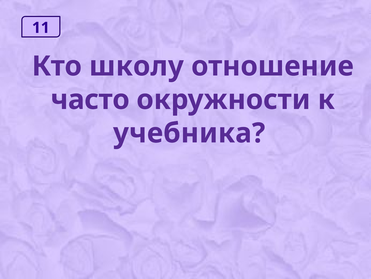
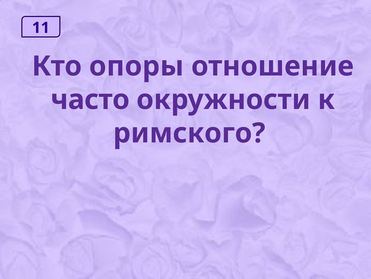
школу: школу -> опоры (136, 66)
учебника: учебника -> римского (189, 133)
